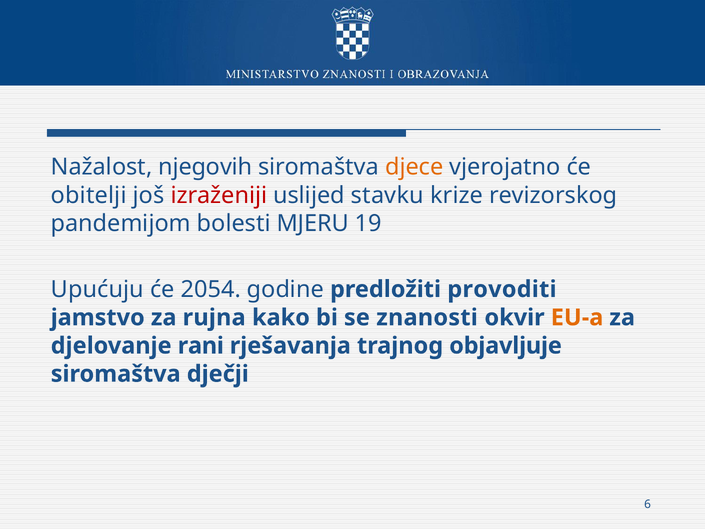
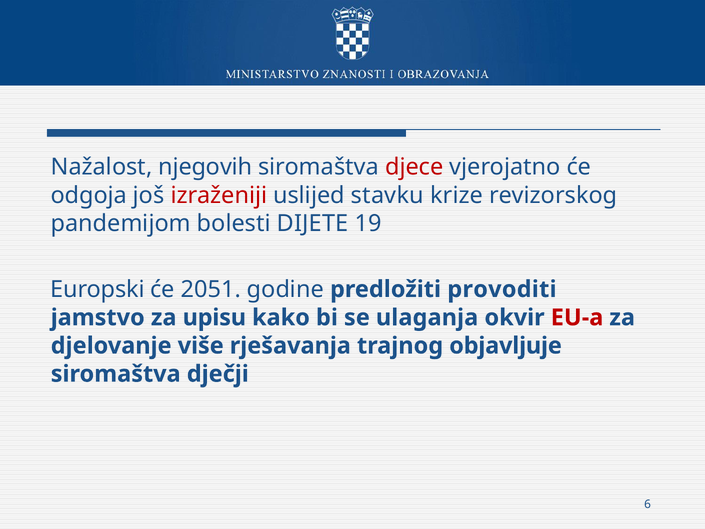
djece colour: orange -> red (414, 167)
obitelji: obitelji -> odgoja (89, 195)
MJERU: MJERU -> DIJETE (313, 223)
Upućuju: Upućuju -> Europski (97, 289)
2054: 2054 -> 2051 (211, 289)
rujna: rujna -> upisu (214, 317)
znanosti: znanosti -> ulaganja (427, 317)
EU-a colour: orange -> red (577, 317)
rani: rani -> više (201, 346)
